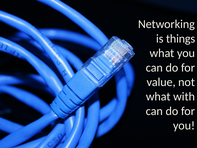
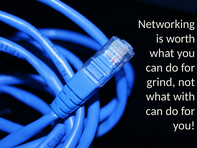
things: things -> worth (181, 39)
value: value -> grind (161, 82)
